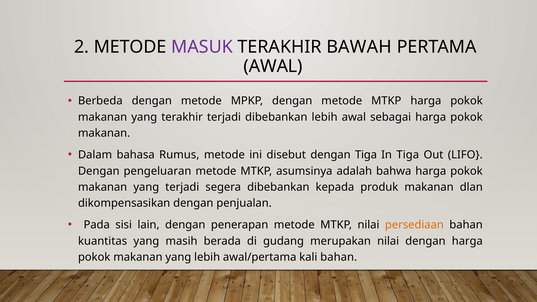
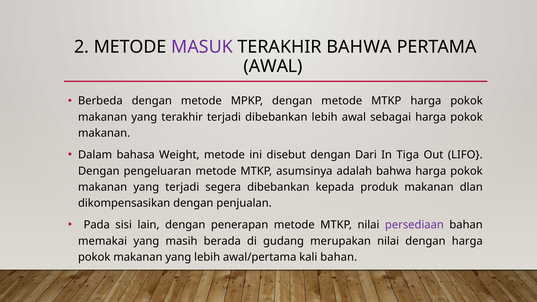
TERAKHIR BAWAH: BAWAH -> BAHWA (359, 47)
Rumus: Rumus -> Weight (179, 155)
dengan Tiga: Tiga -> Dari (366, 155)
persediaan colour: orange -> purple (414, 225)
kuantitas: kuantitas -> memakai (103, 241)
